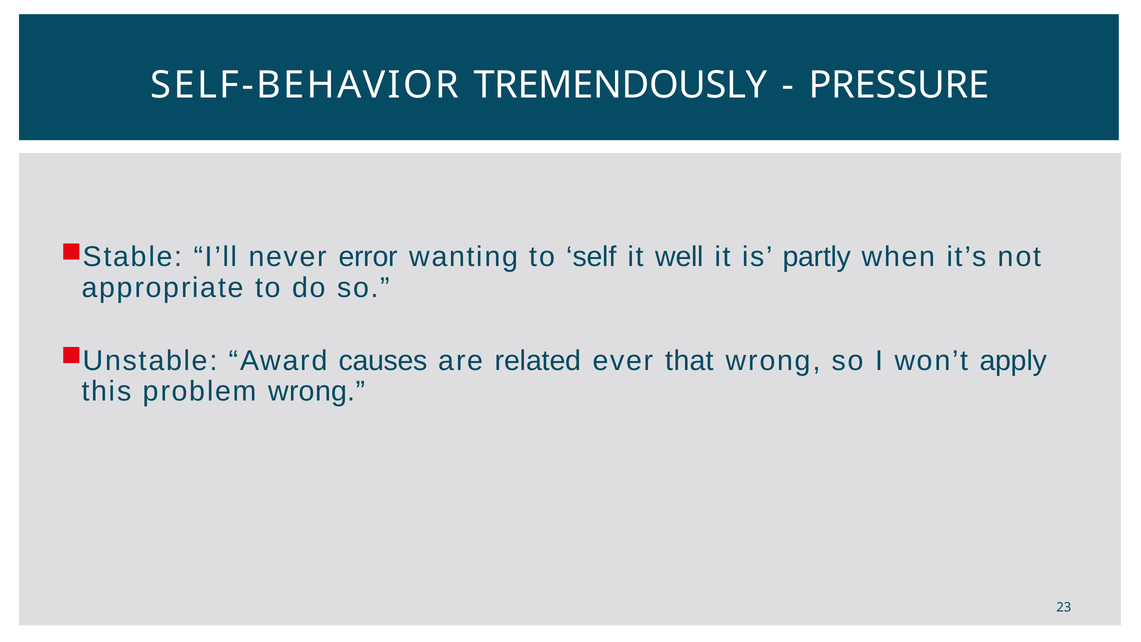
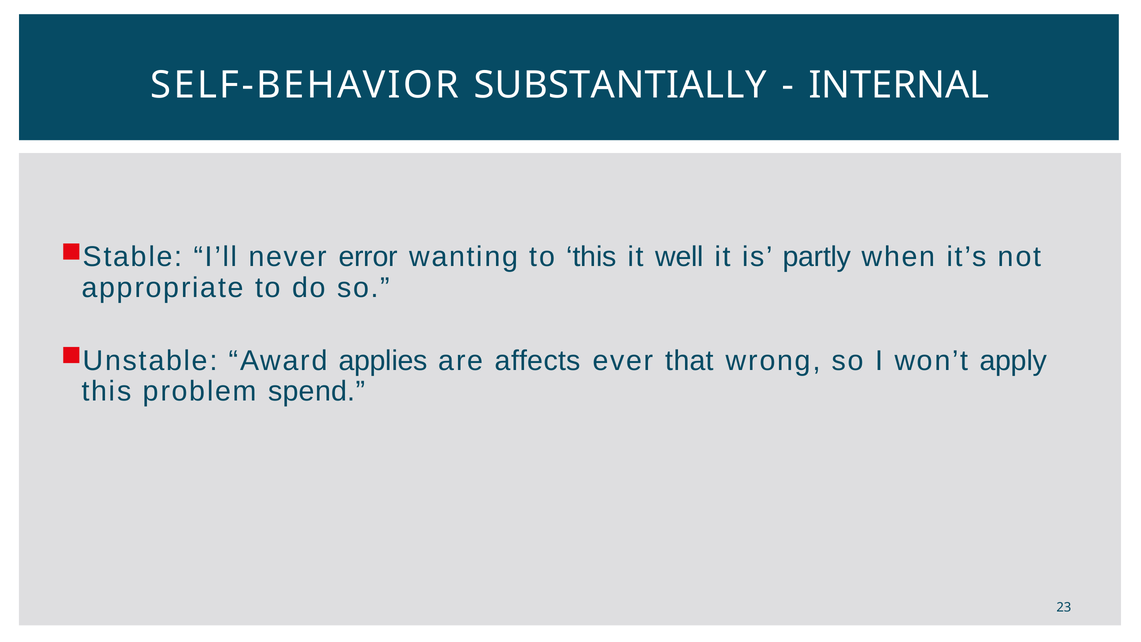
TREMENDOUSLY: TREMENDOUSLY -> SUBSTANTIALLY (620, 85)
PRESSURE: PRESSURE -> INTERNAL (899, 85)
to self: self -> this (591, 257)
causes: causes -> applies (383, 361)
related: related -> affects (538, 361)
problem wrong: wrong -> spend (317, 391)
